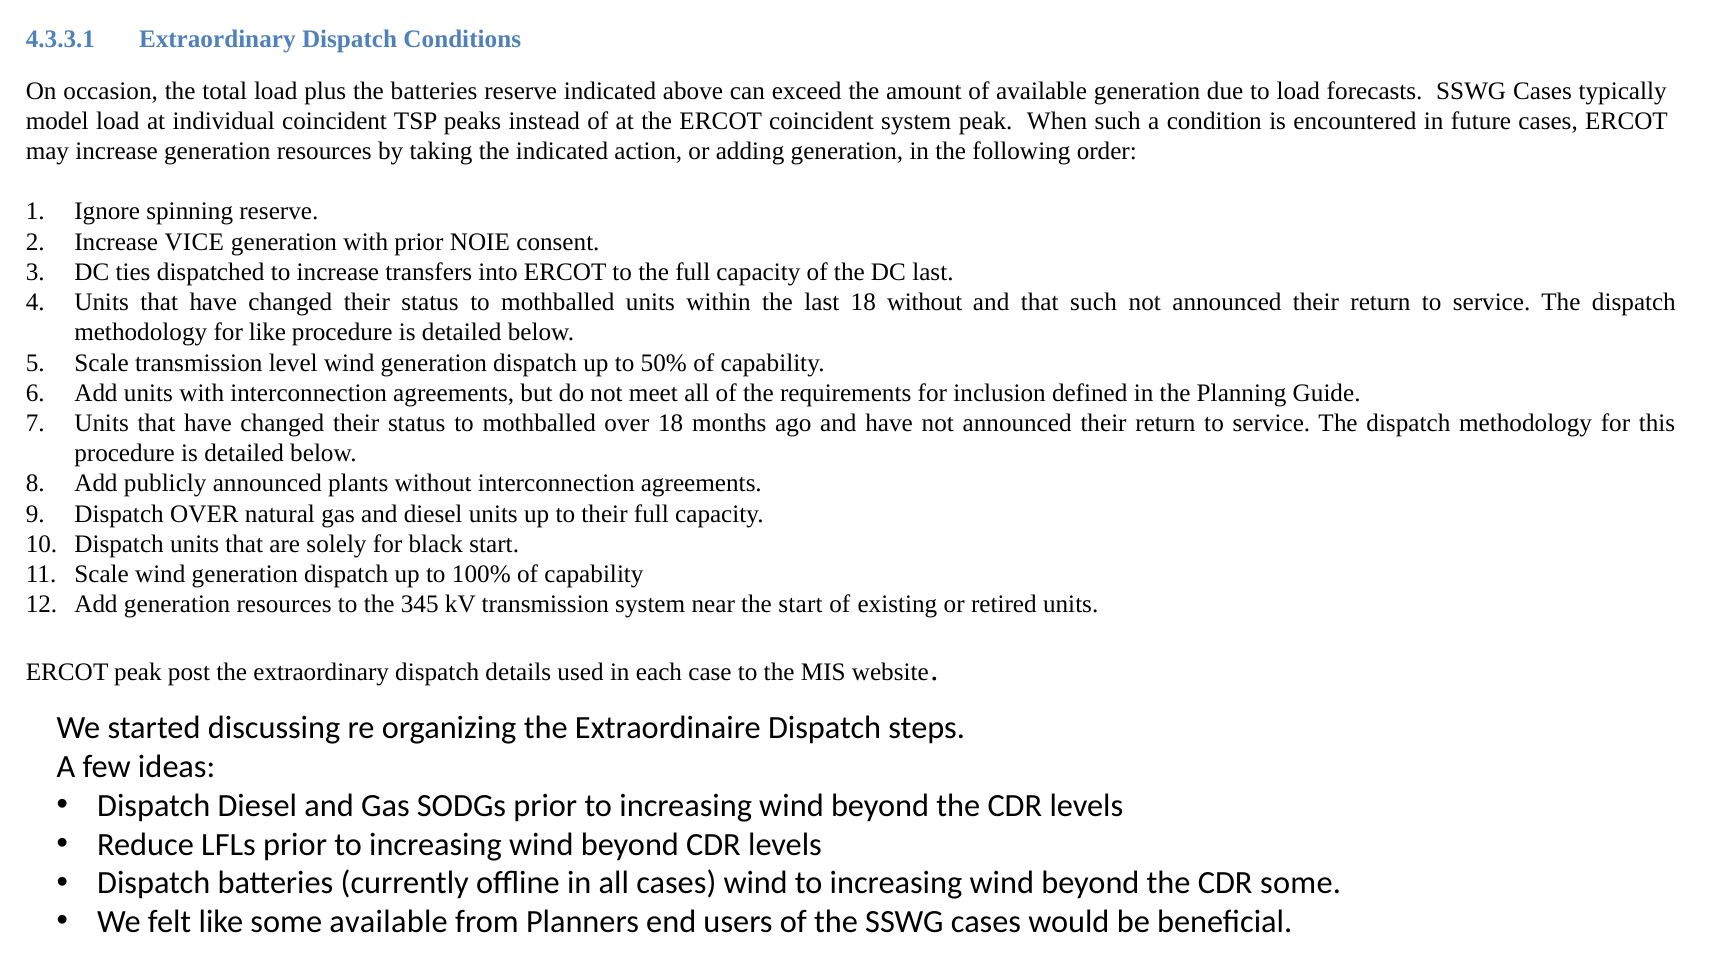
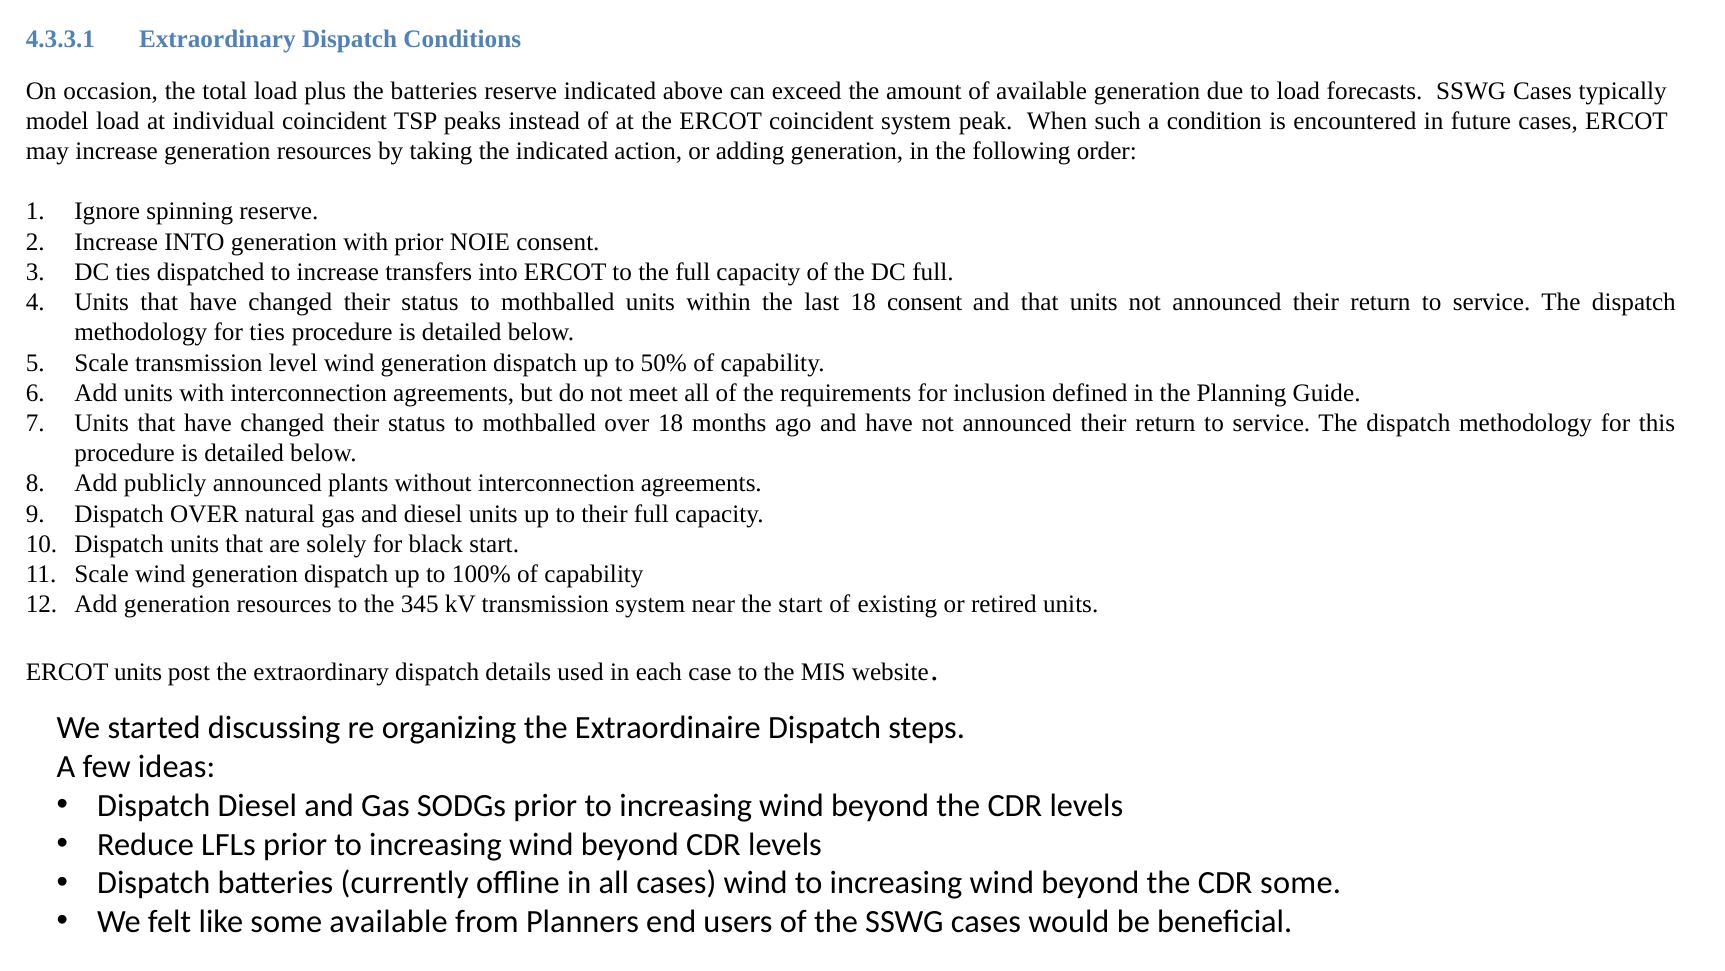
Increase VICE: VICE -> INTO (194, 242)
DC last: last -> full (933, 272)
18 without: without -> consent (925, 302)
that such: such -> units (1094, 302)
for like: like -> ties (267, 332)
ERCOT peak: peak -> units (138, 672)
